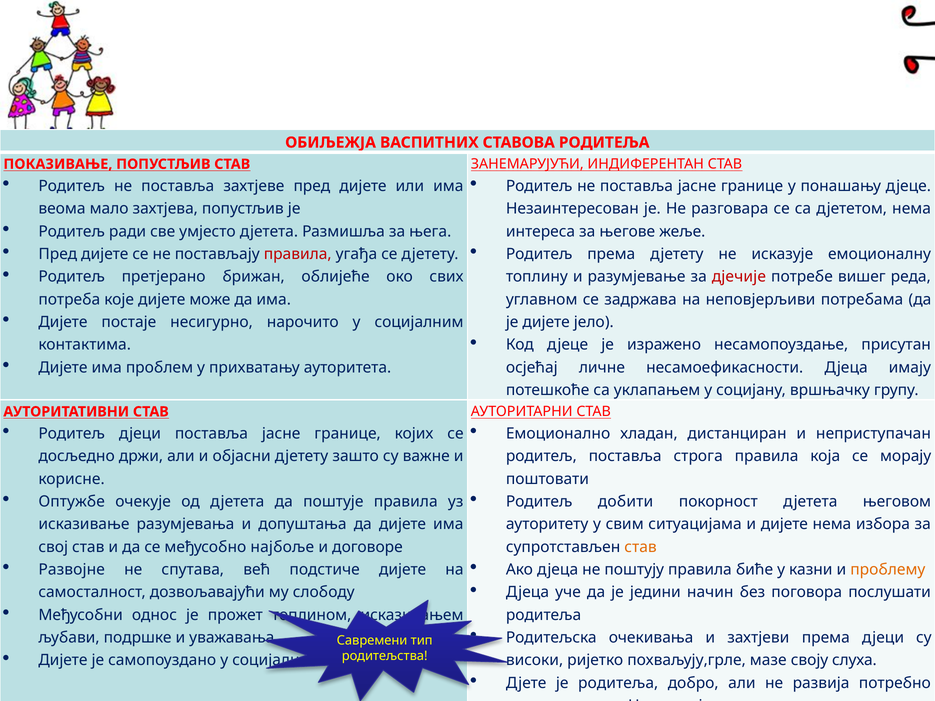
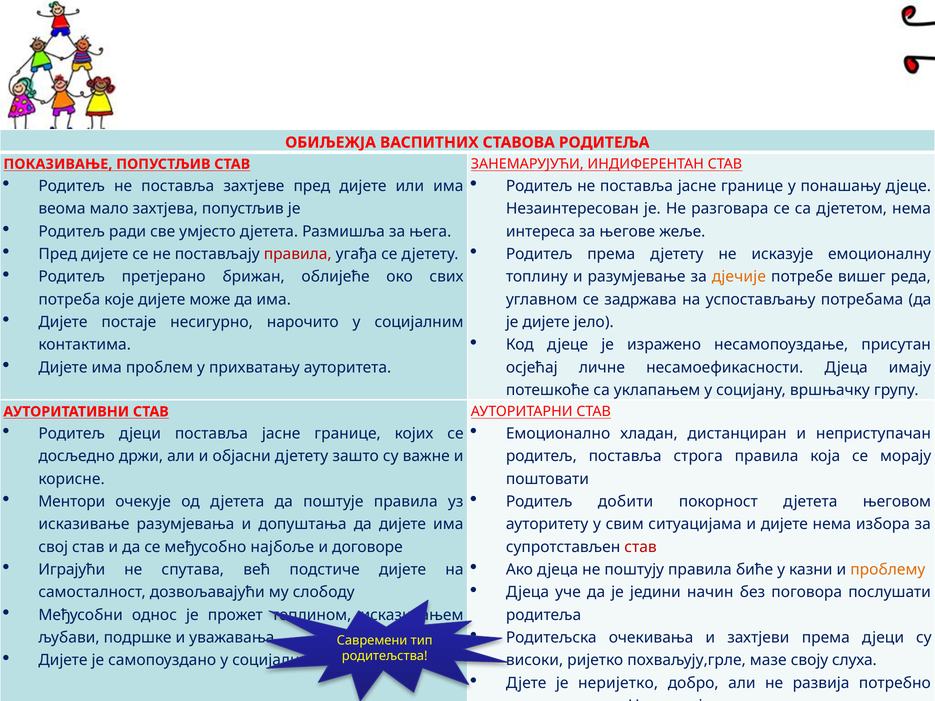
дјечије colour: red -> orange (739, 277)
неповјерљиви: неповјерљиви -> успостављању (761, 300)
Оптужбе: Оптужбе -> Ментори (72, 502)
став colour: orange -> red (641, 547)
Развојне: Развојне -> Играјући (72, 570)
је родитеља: родитеља -> неријетко (618, 683)
